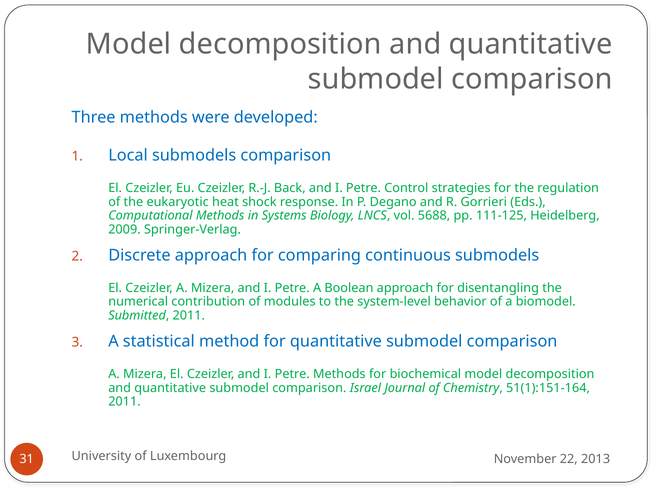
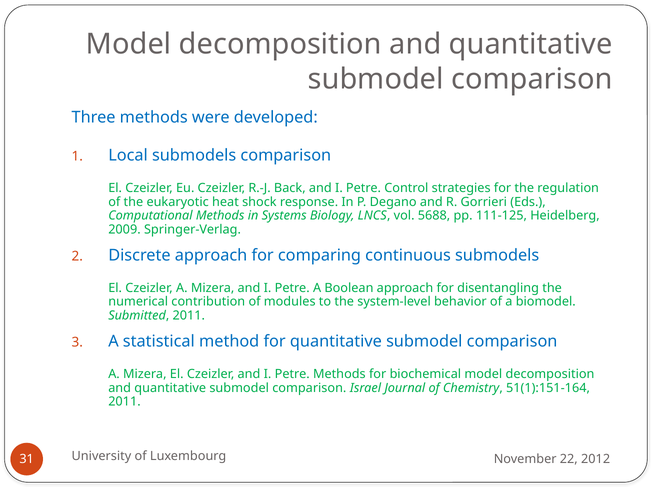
2013: 2013 -> 2012 (596, 459)
